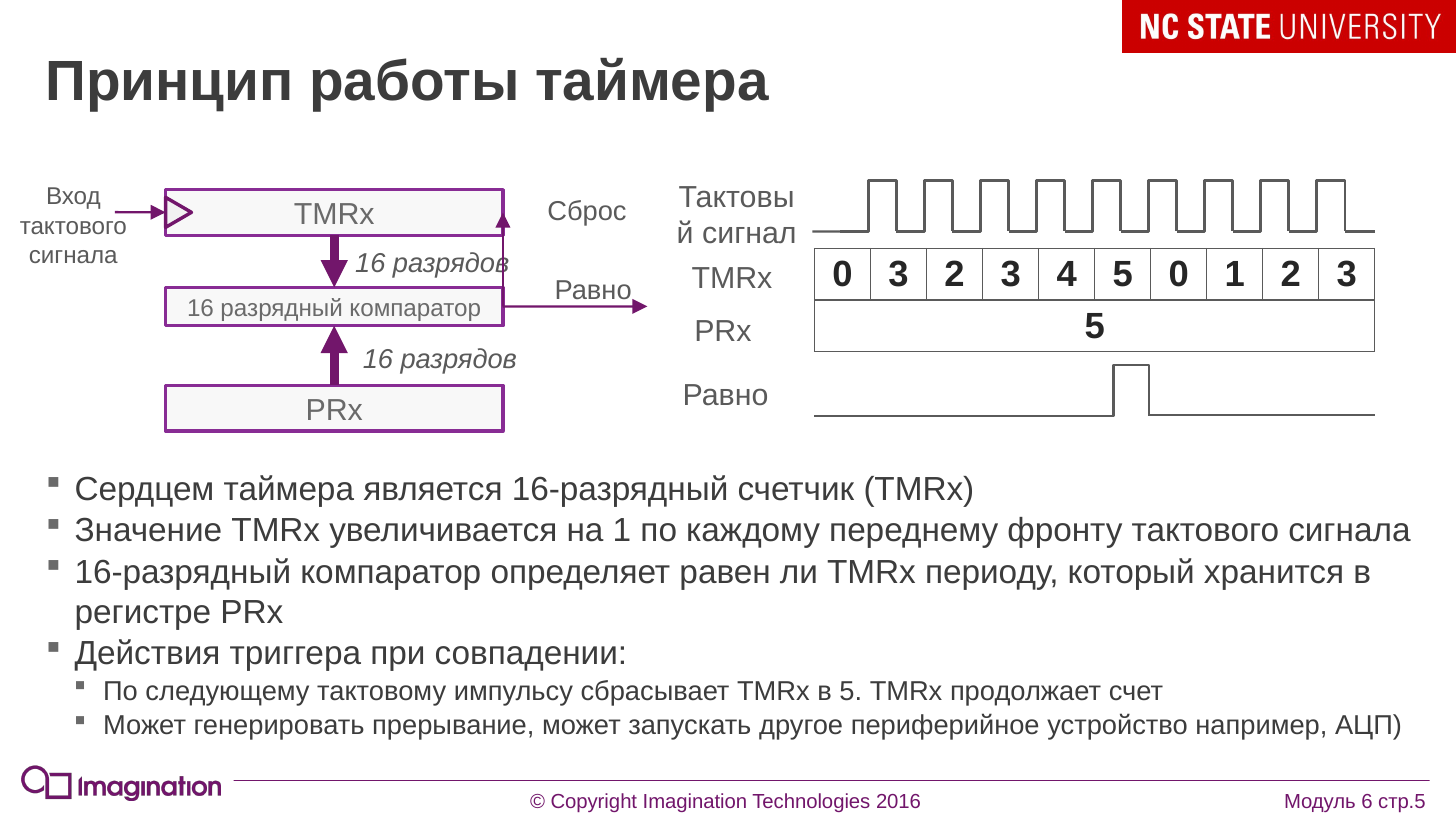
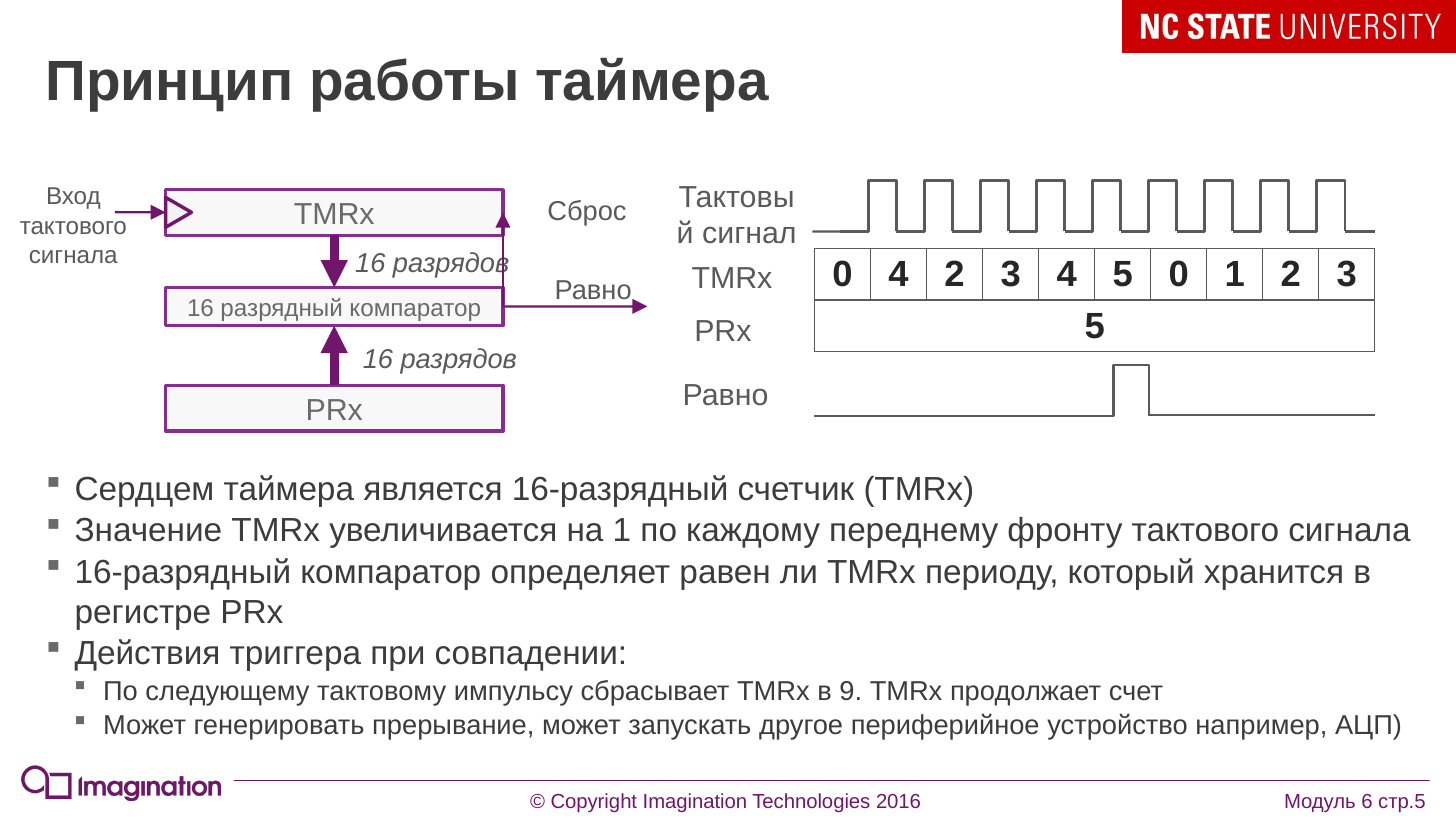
0 3: 3 -> 4 (899, 275)
в 5: 5 -> 9 (851, 691)
